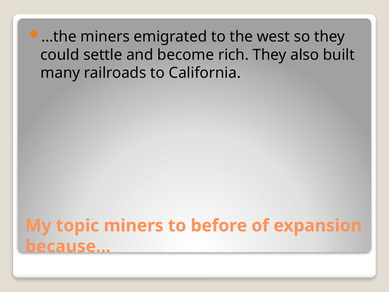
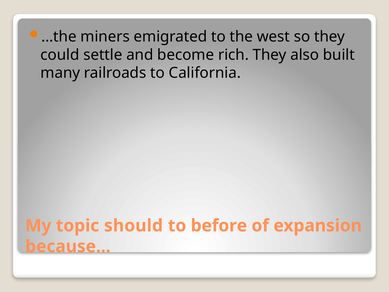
topic miners: miners -> should (133, 225)
